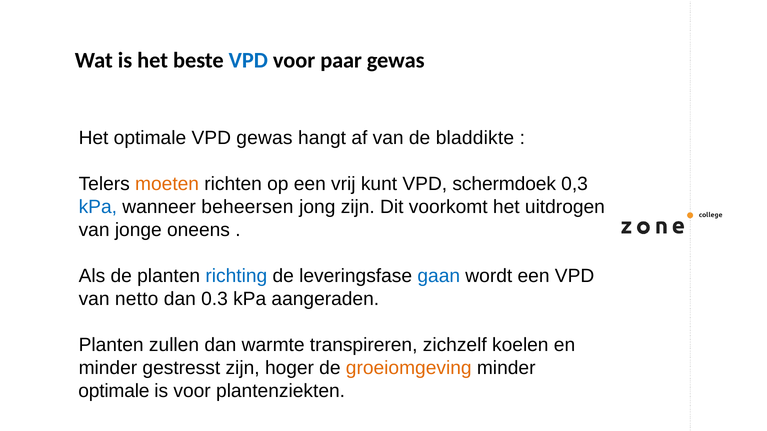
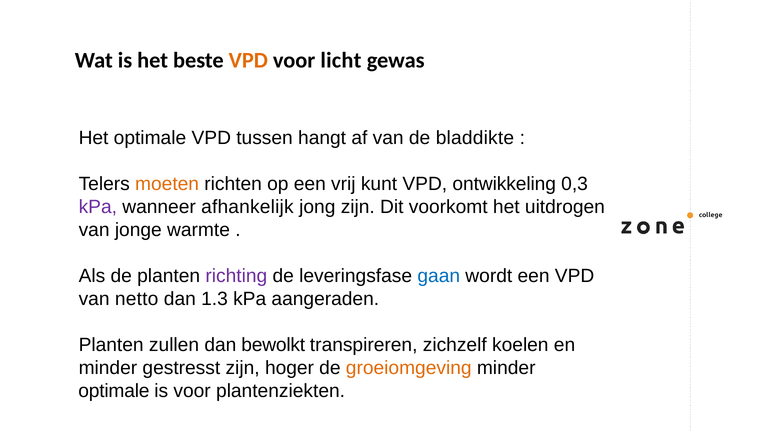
VPD colour: blue -> orange (248, 60)
paar: paar -> licht (341, 60)
VPD gewas: gewas -> tussen (265, 138)
schermdoek: schermdoek -> ontwikkeling (504, 184)
kPa colour: blue -> purple (98, 207)
beheersen: beheersen -> afhankelijk (247, 207)
oneens: oneens -> warmte (198, 230)
richting colour: blue -> purple (236, 276)
0.3: 0.3 -> 1.3 (214, 299)
warmte: warmte -> bewolkt (273, 345)
